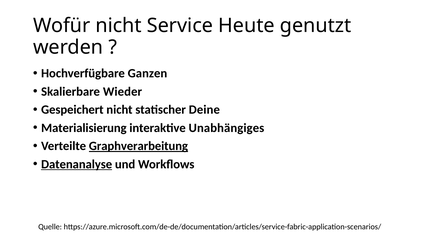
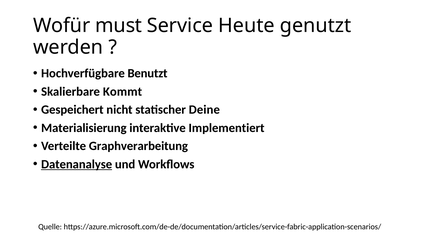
Wofür nicht: nicht -> must (119, 26)
Ganzen: Ganzen -> Benutzt (148, 73)
Wieder: Wieder -> Kommt (122, 91)
Unabhängiges: Unabhängiges -> Implementiert (227, 128)
Graphverarbeitung underline: present -> none (138, 146)
